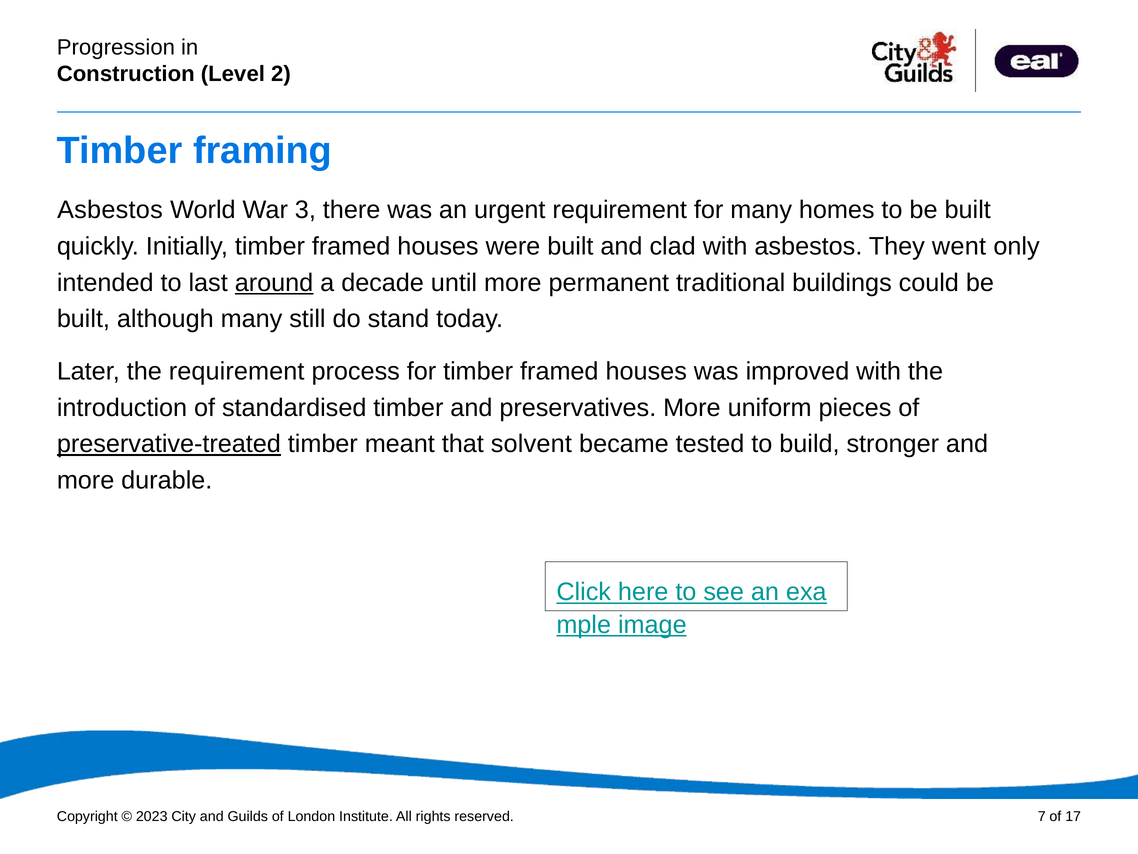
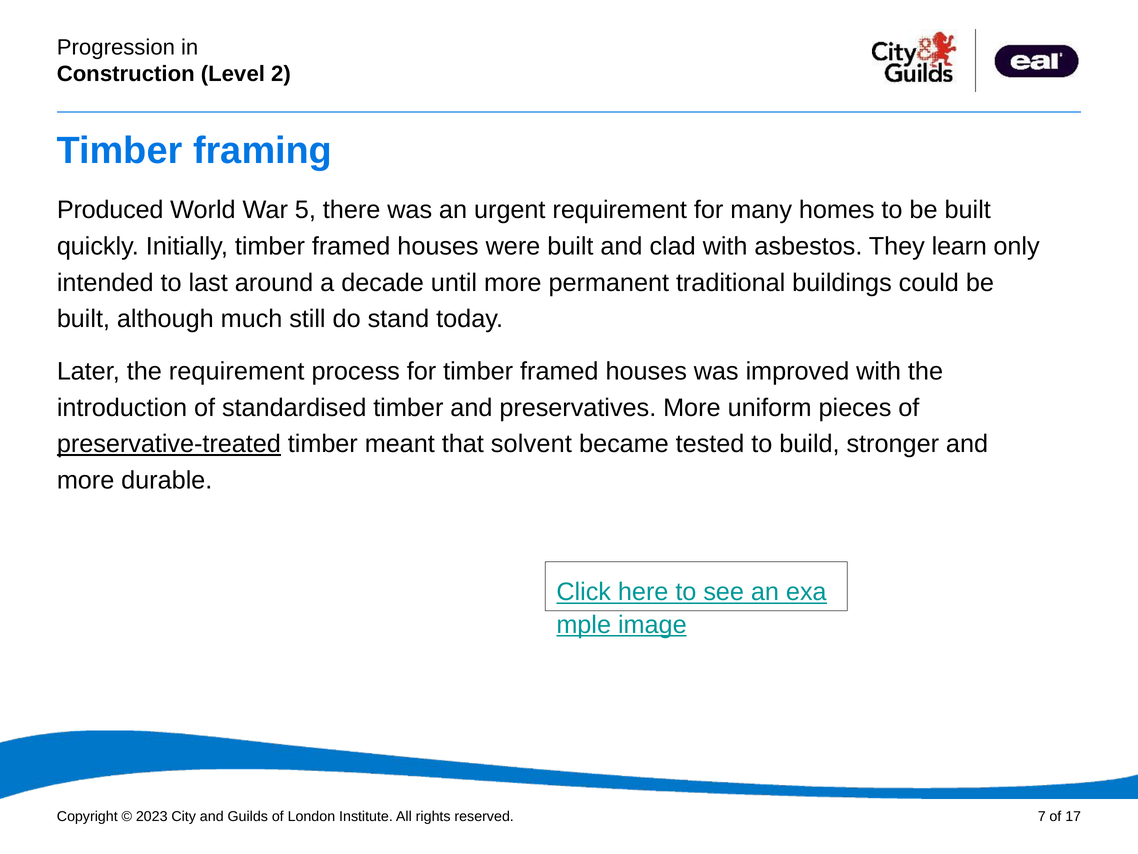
Asbestos: Asbestos -> Produced (110, 210)
3: 3 -> 5 (305, 210)
went: went -> learn (959, 246)
around underline: present -> none (274, 283)
although many: many -> much (252, 319)
